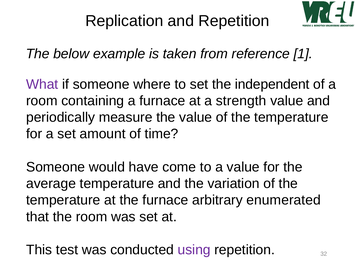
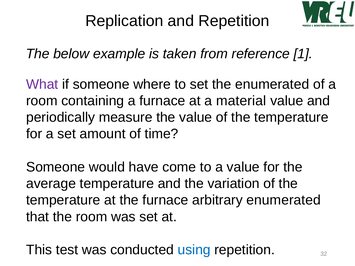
the independent: independent -> enumerated (272, 84)
strength: strength -> material (241, 101)
using colour: purple -> blue (194, 250)
